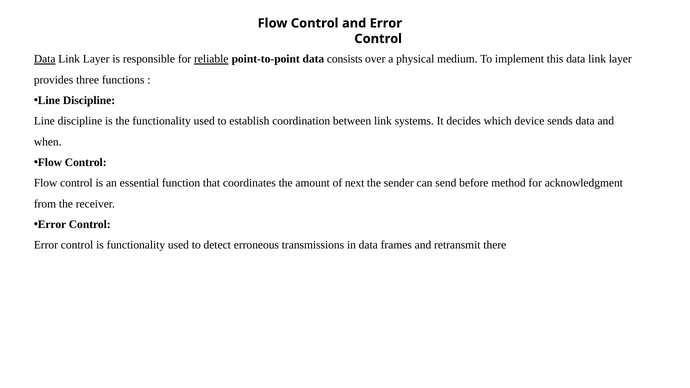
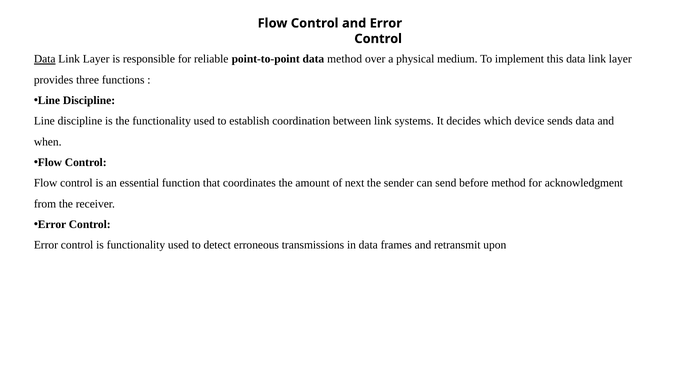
reliable underline: present -> none (211, 59)
data consists: consists -> method (345, 59)
there: there -> upon (495, 245)
